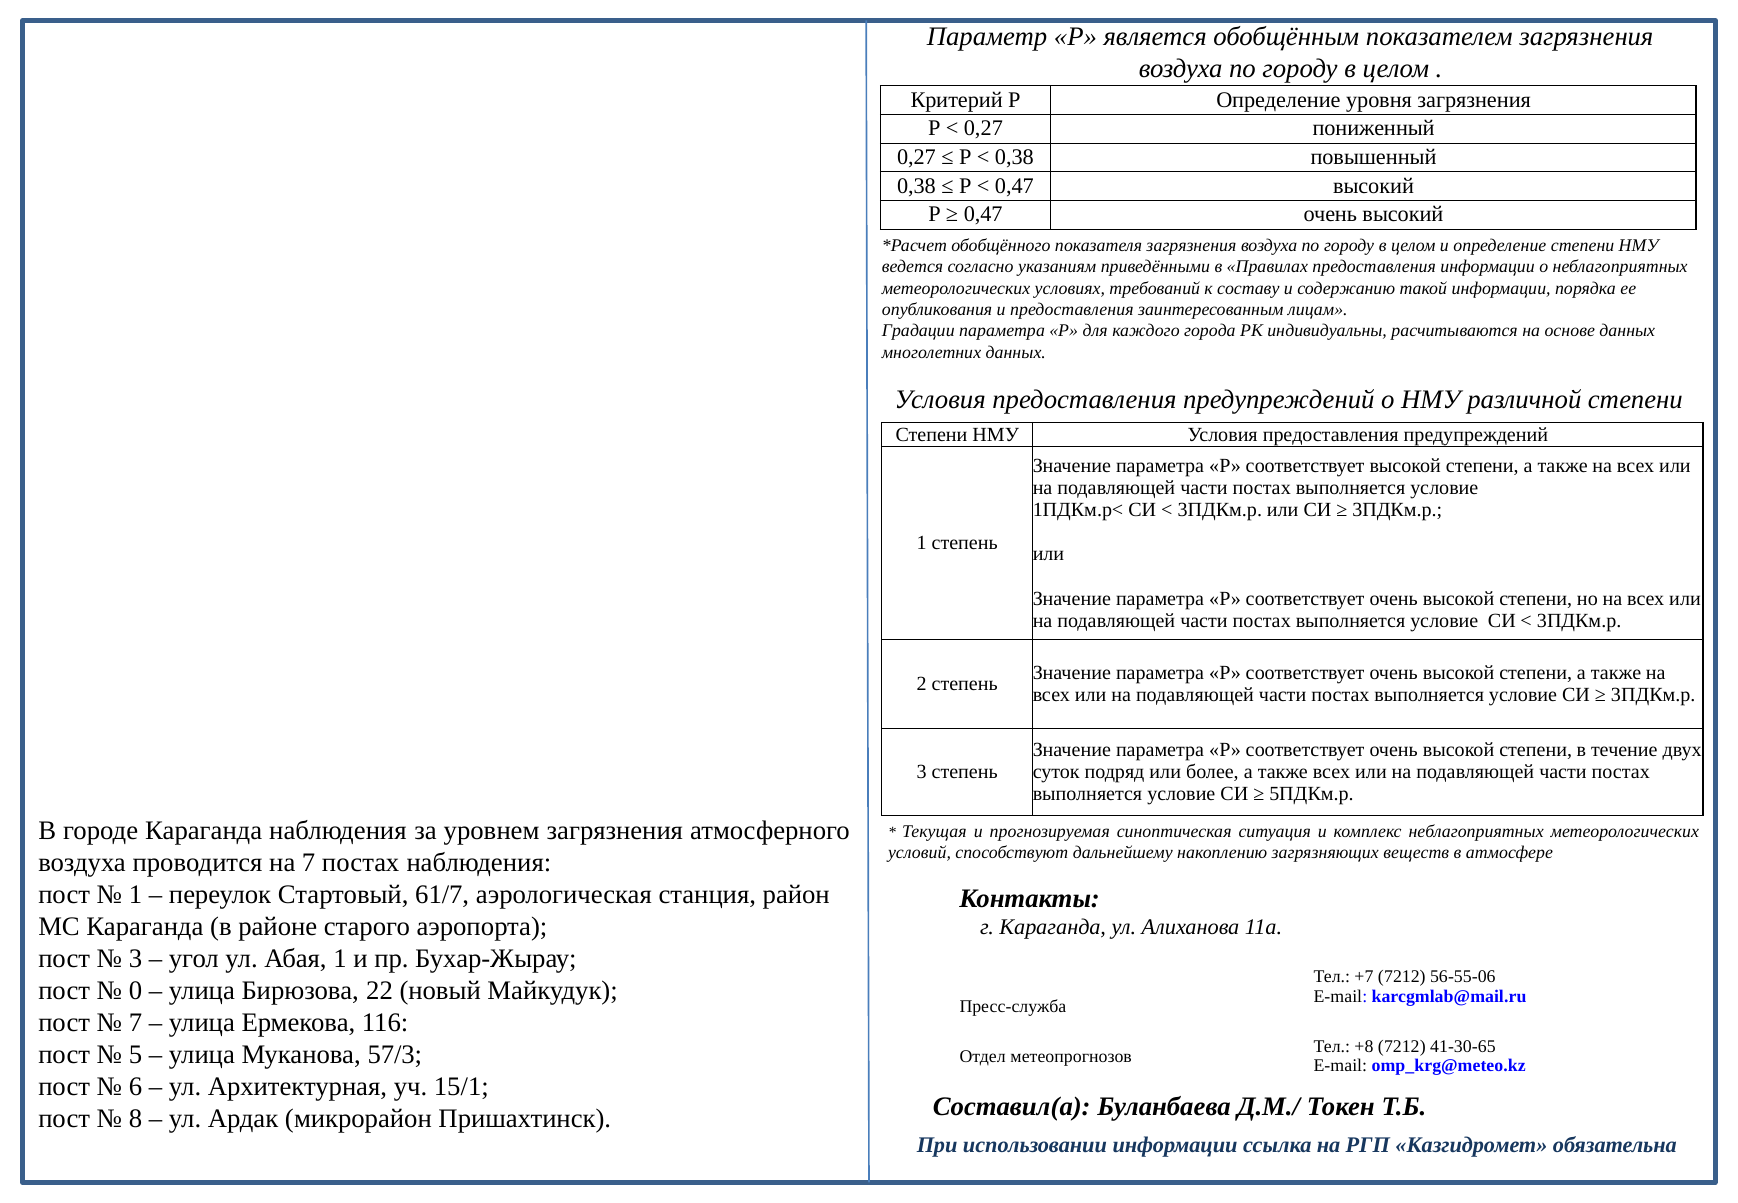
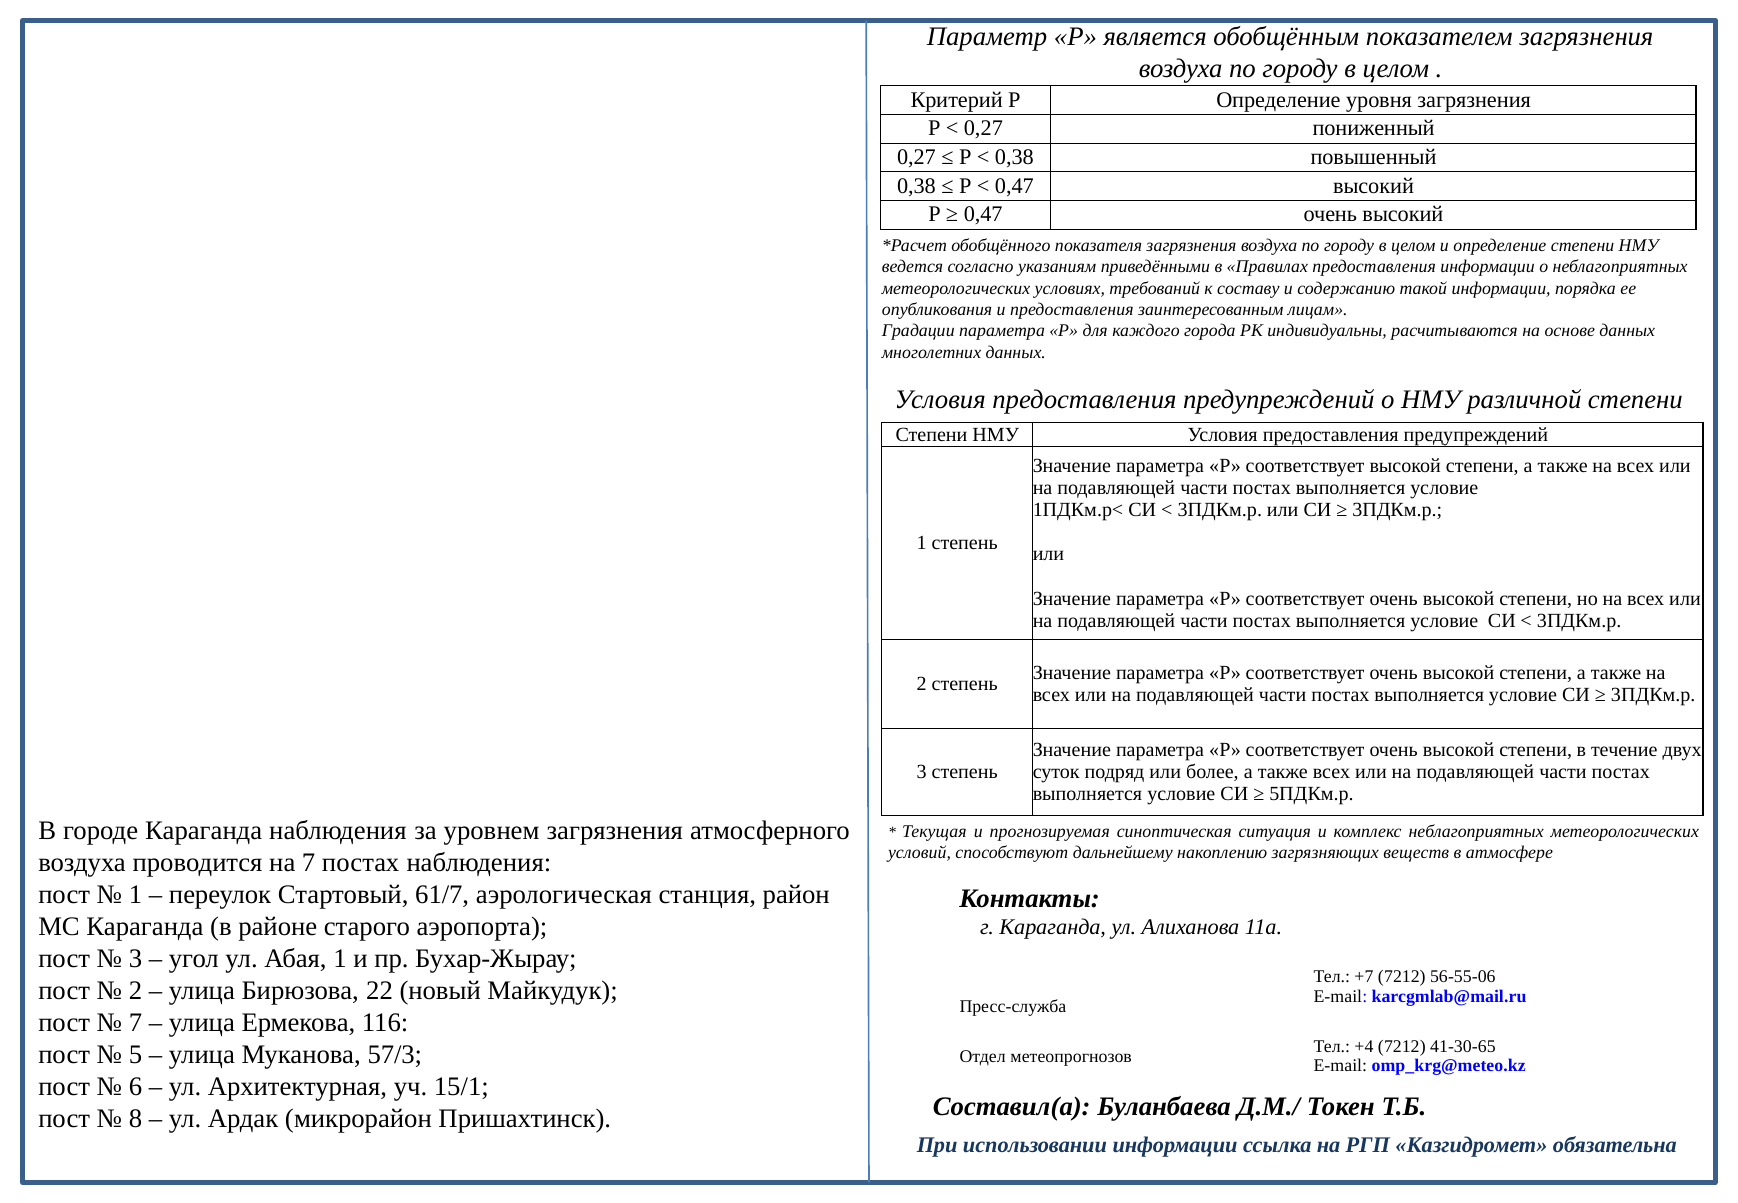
0: 0 -> 2 (135, 991)
+8: +8 -> +4 (1364, 1047)
